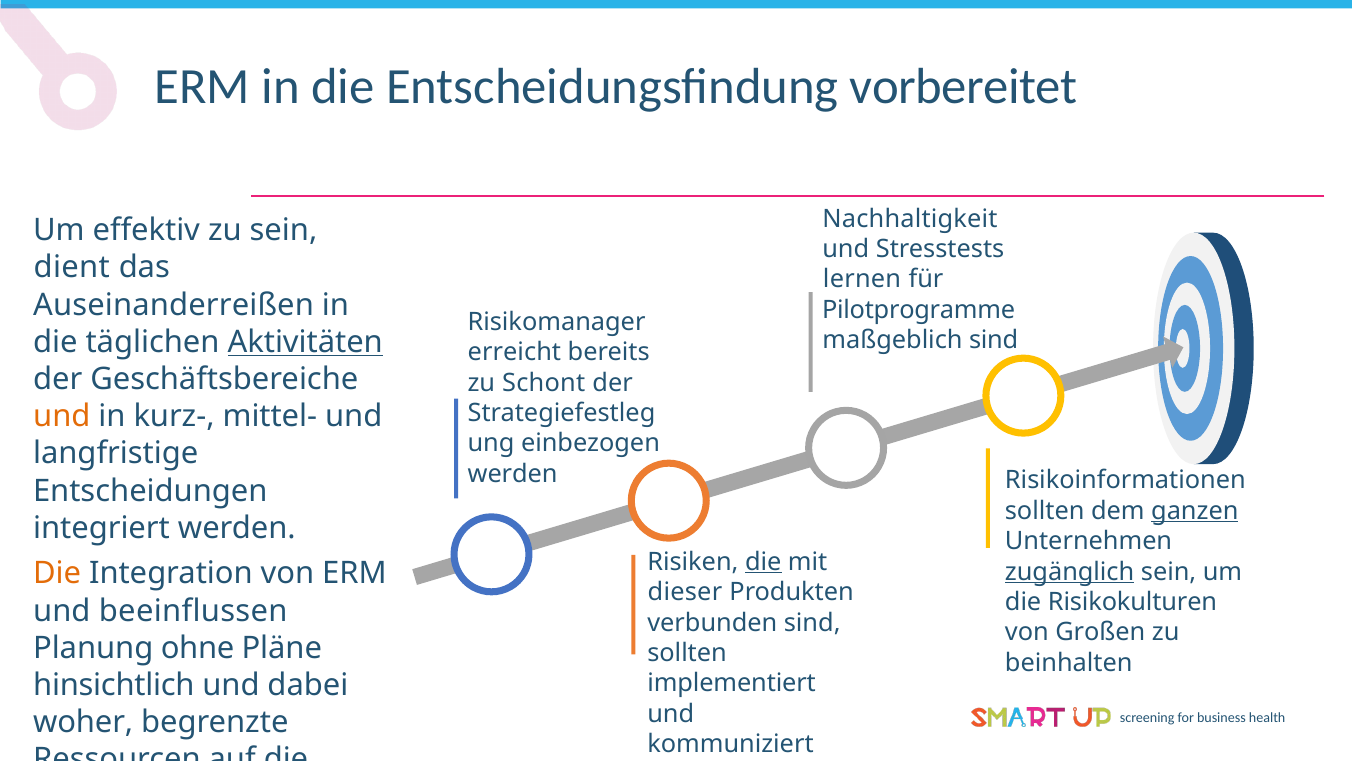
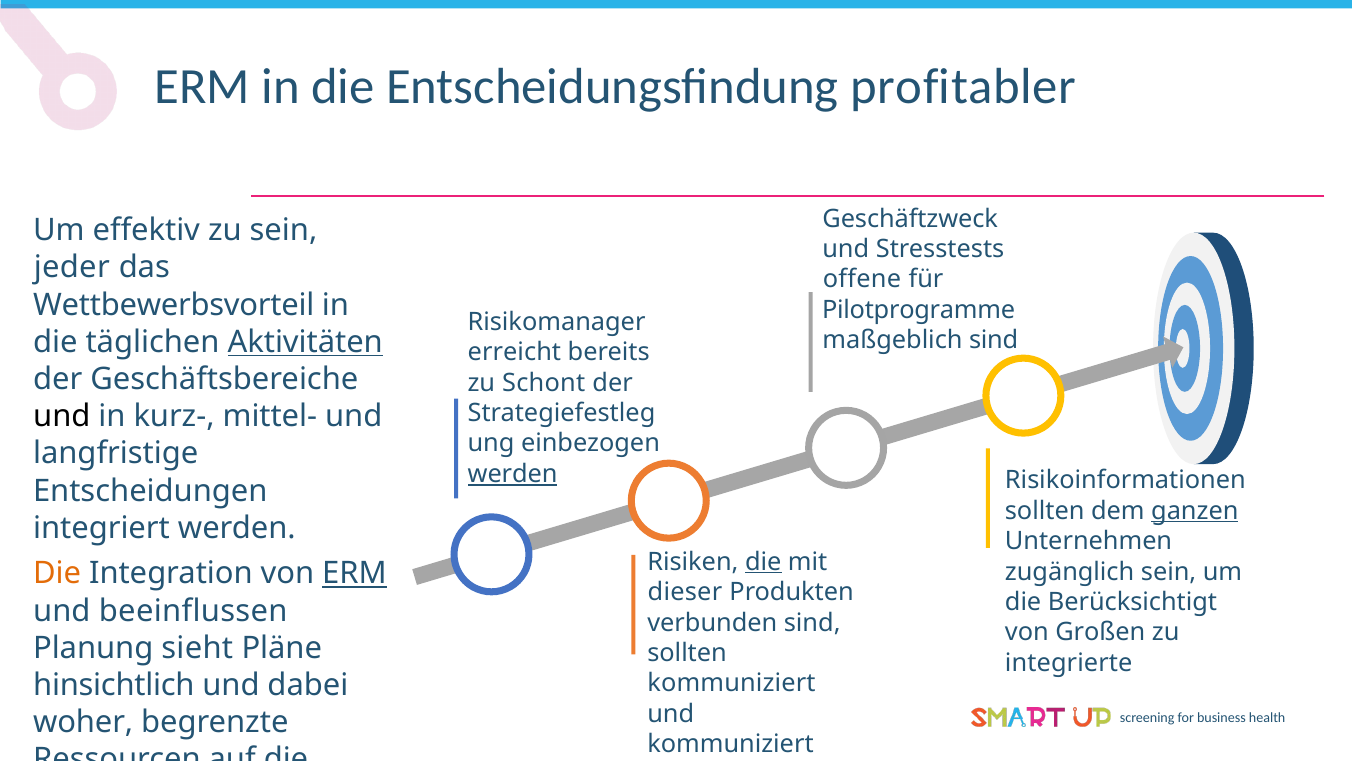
vorbereitet: vorbereitet -> profitabler (963, 87)
Nachhaltigkeit: Nachhaltigkeit -> Geschäftzweck (910, 219)
dient: dient -> jeder (72, 268)
lernen: lernen -> offene (862, 279)
Auseinanderreißen: Auseinanderreißen -> Wettbewerbsvorteil (174, 305)
und colour: orange -> black (62, 416)
werden underline: none -> present (513, 474)
zugänglich underline: present -> none (1070, 571)
ERM underline: none -> present (354, 573)
Risikokulturen: Risikokulturen -> Berücksichtigt (1132, 602)
ohne: ohne -> sieht (197, 648)
beinhalten: beinhalten -> integrierte (1069, 663)
implementiert: implementiert -> kommuniziert (731, 683)
